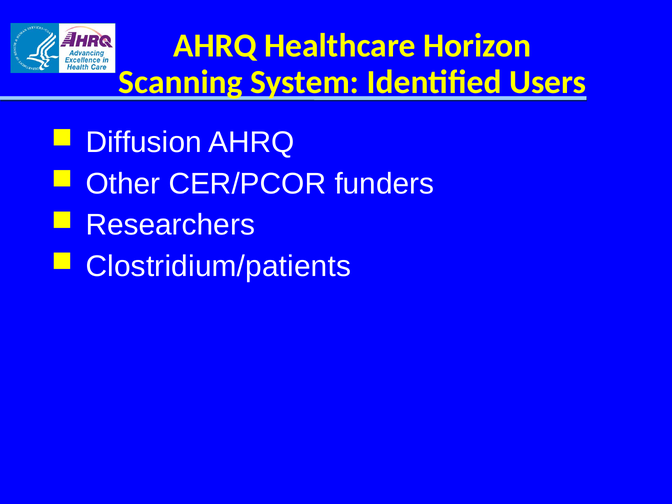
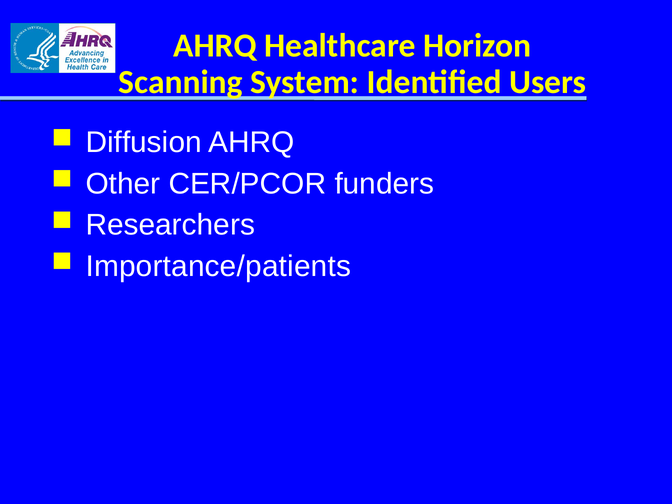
Clostridium/patients: Clostridium/patients -> Importance/patients (218, 266)
